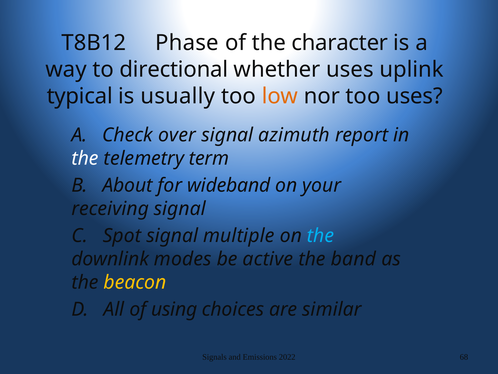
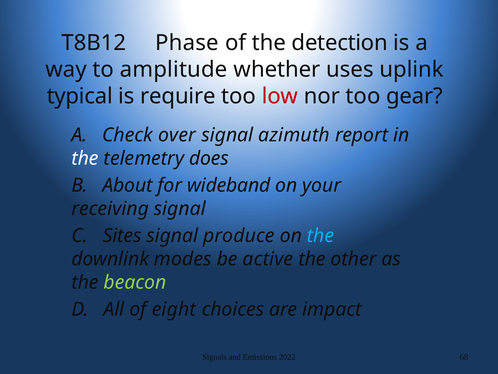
character: character -> detection (340, 43)
directional: directional -> amplitude (174, 69)
usually: usually -> require (178, 96)
low colour: orange -> red (280, 96)
too uses: uses -> gear (414, 96)
term: term -> does (209, 158)
Spot: Spot -> Sites (122, 236)
multiple: multiple -> produce (239, 236)
band: band -> other (354, 259)
beacon colour: yellow -> light green (135, 282)
using: using -> eight (174, 309)
similar: similar -> impact (332, 309)
